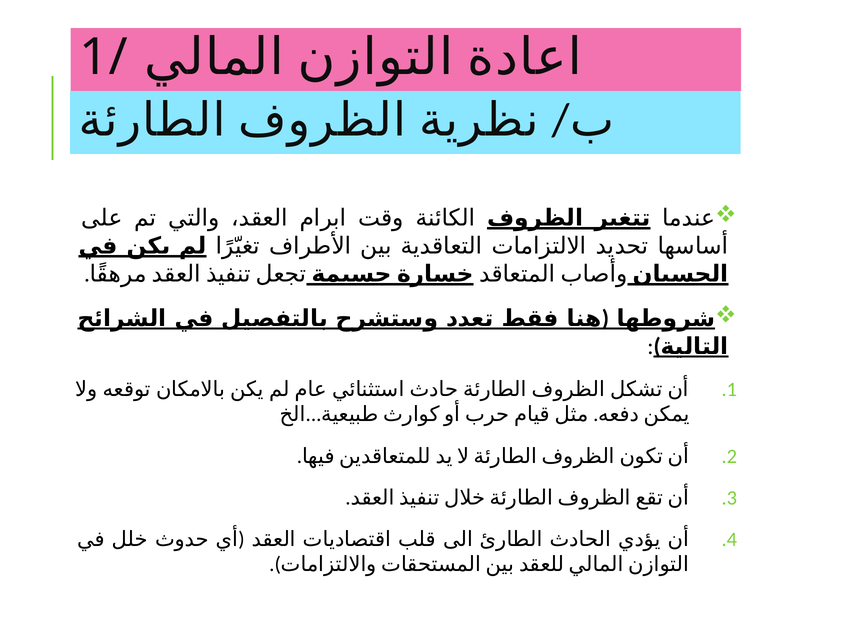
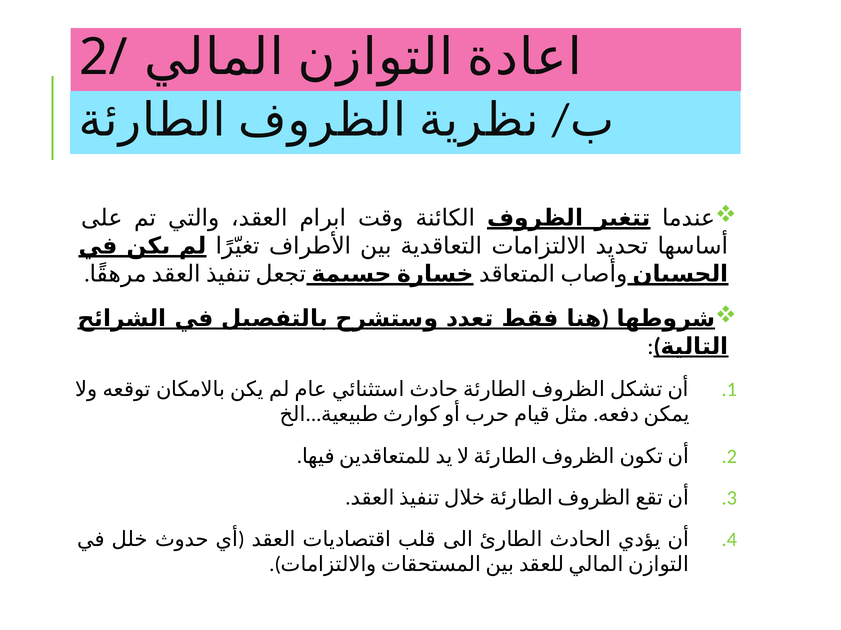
1/: 1/ -> 2/ (104, 57)
